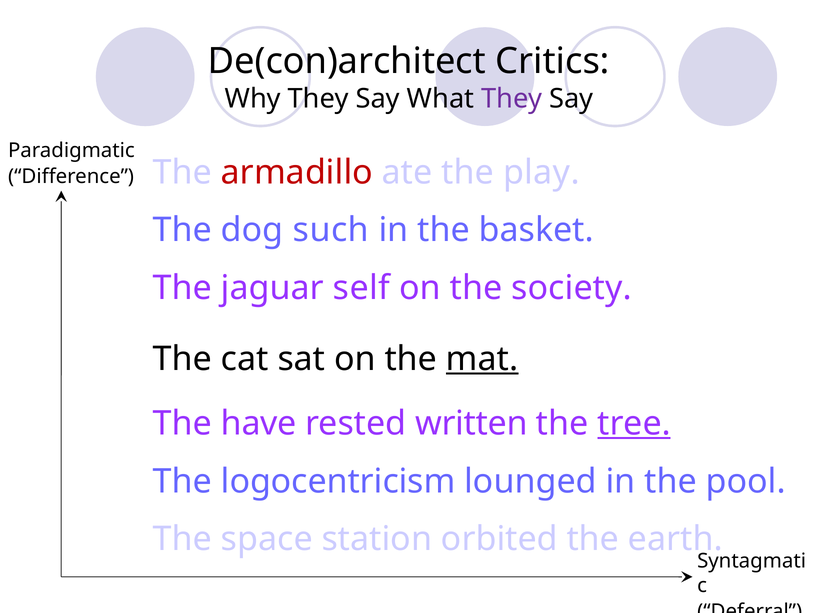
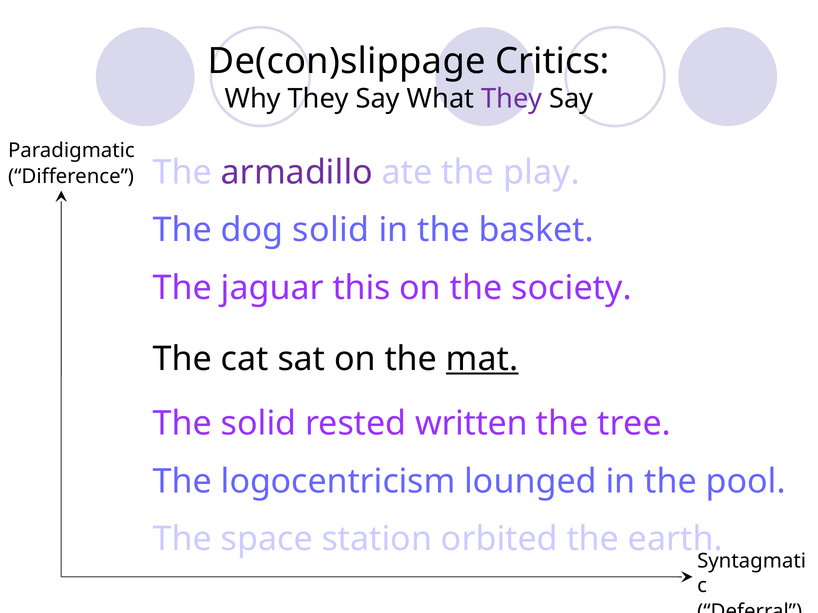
De(con)architect: De(con)architect -> De(con)slippage (347, 61)
armadillo colour: red -> purple (297, 173)
dog such: such -> solid (331, 230)
self: self -> this (362, 288)
The have: have -> solid (259, 424)
tree underline: present -> none (634, 424)
